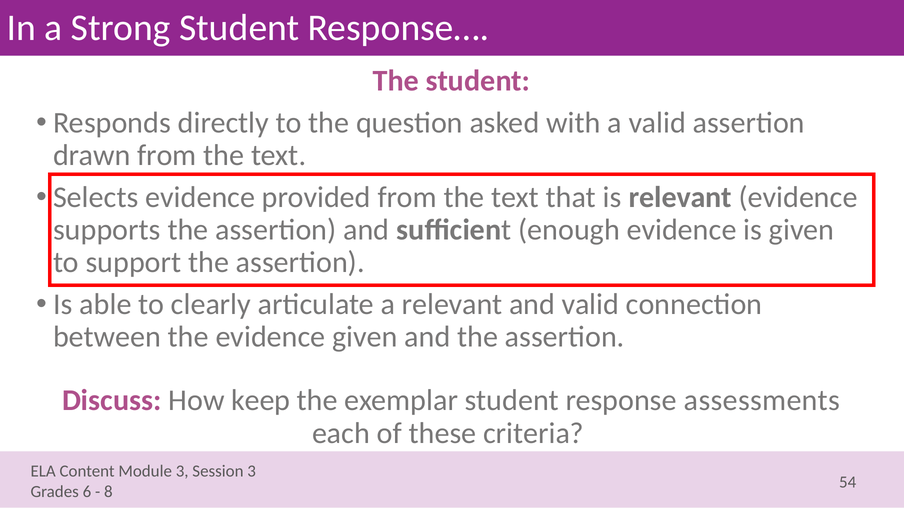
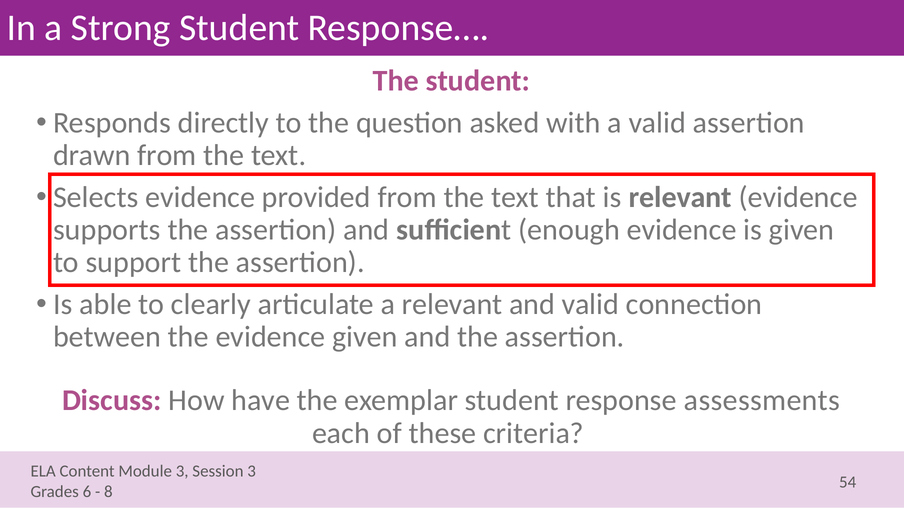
keep: keep -> have (261, 401)
